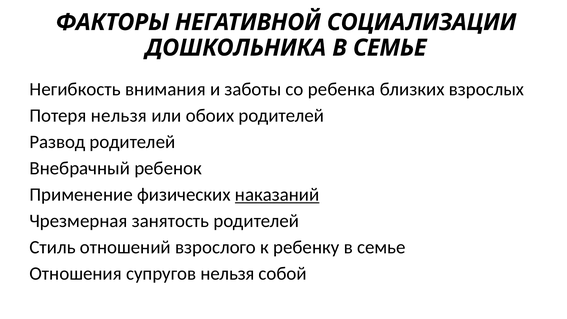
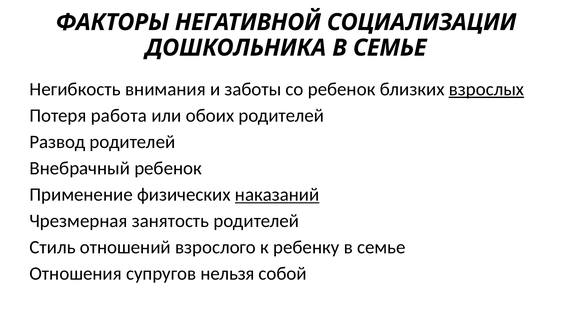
со ребенка: ребенка -> ребенок (342, 89)
взрослых underline: none -> present (486, 89)
Потеря нельзя: нельзя -> работа (119, 116)
